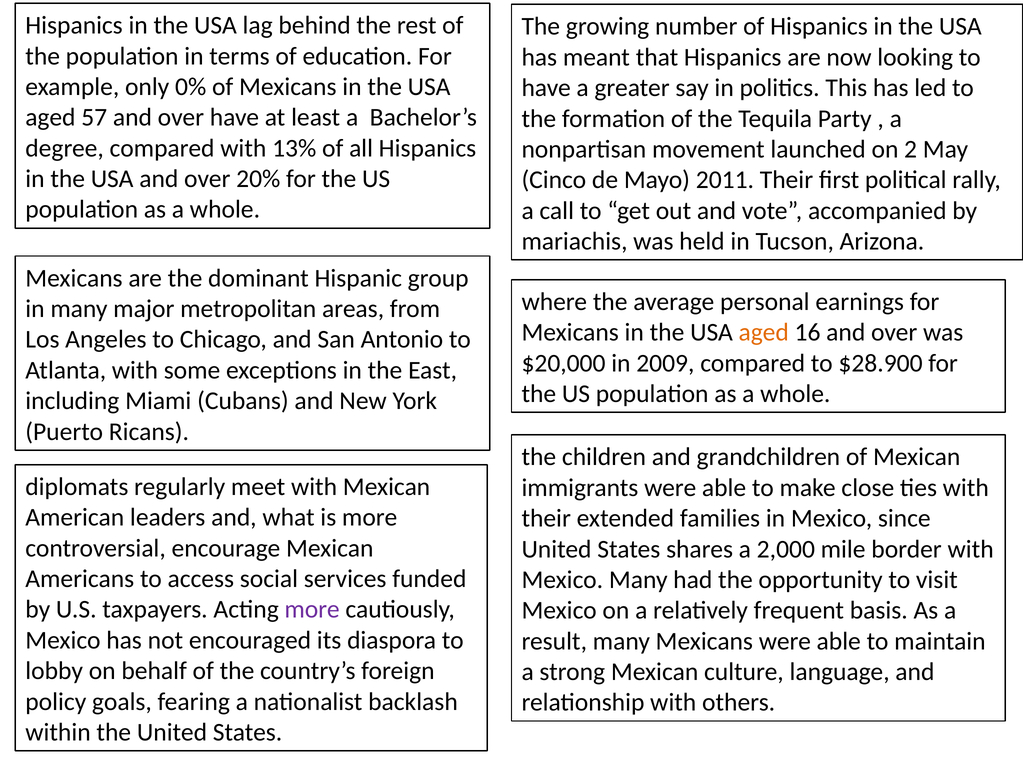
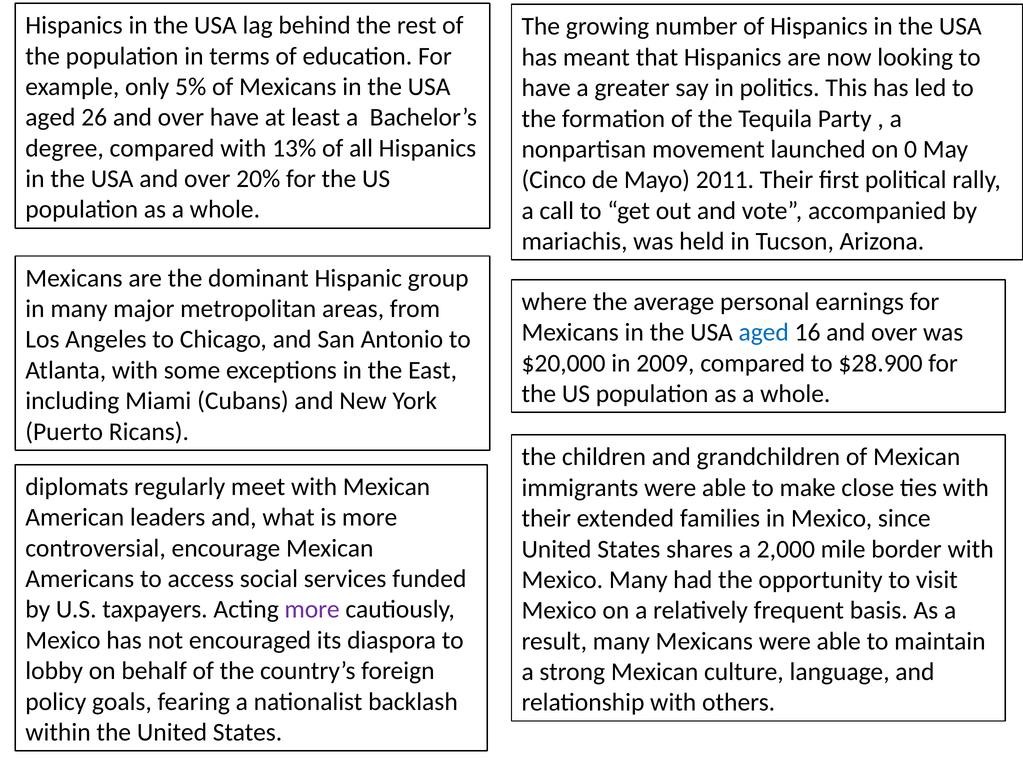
0%: 0% -> 5% (191, 87)
57: 57 -> 26 (94, 118)
2: 2 -> 0 (911, 149)
aged colour: orange -> blue (764, 333)
